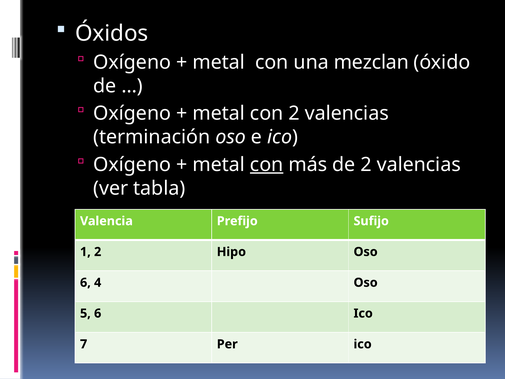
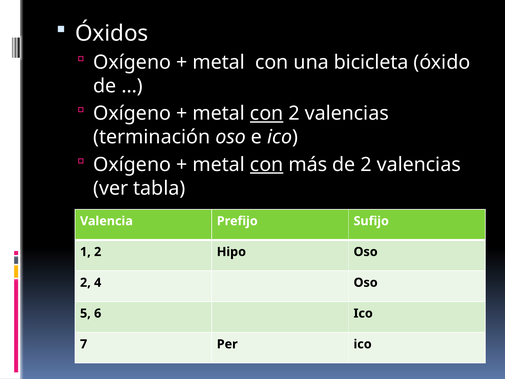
mezclan: mezclan -> bicicleta (371, 62)
con underline: none -> present (267, 113)
6: 6 -> 2 (85, 282)
